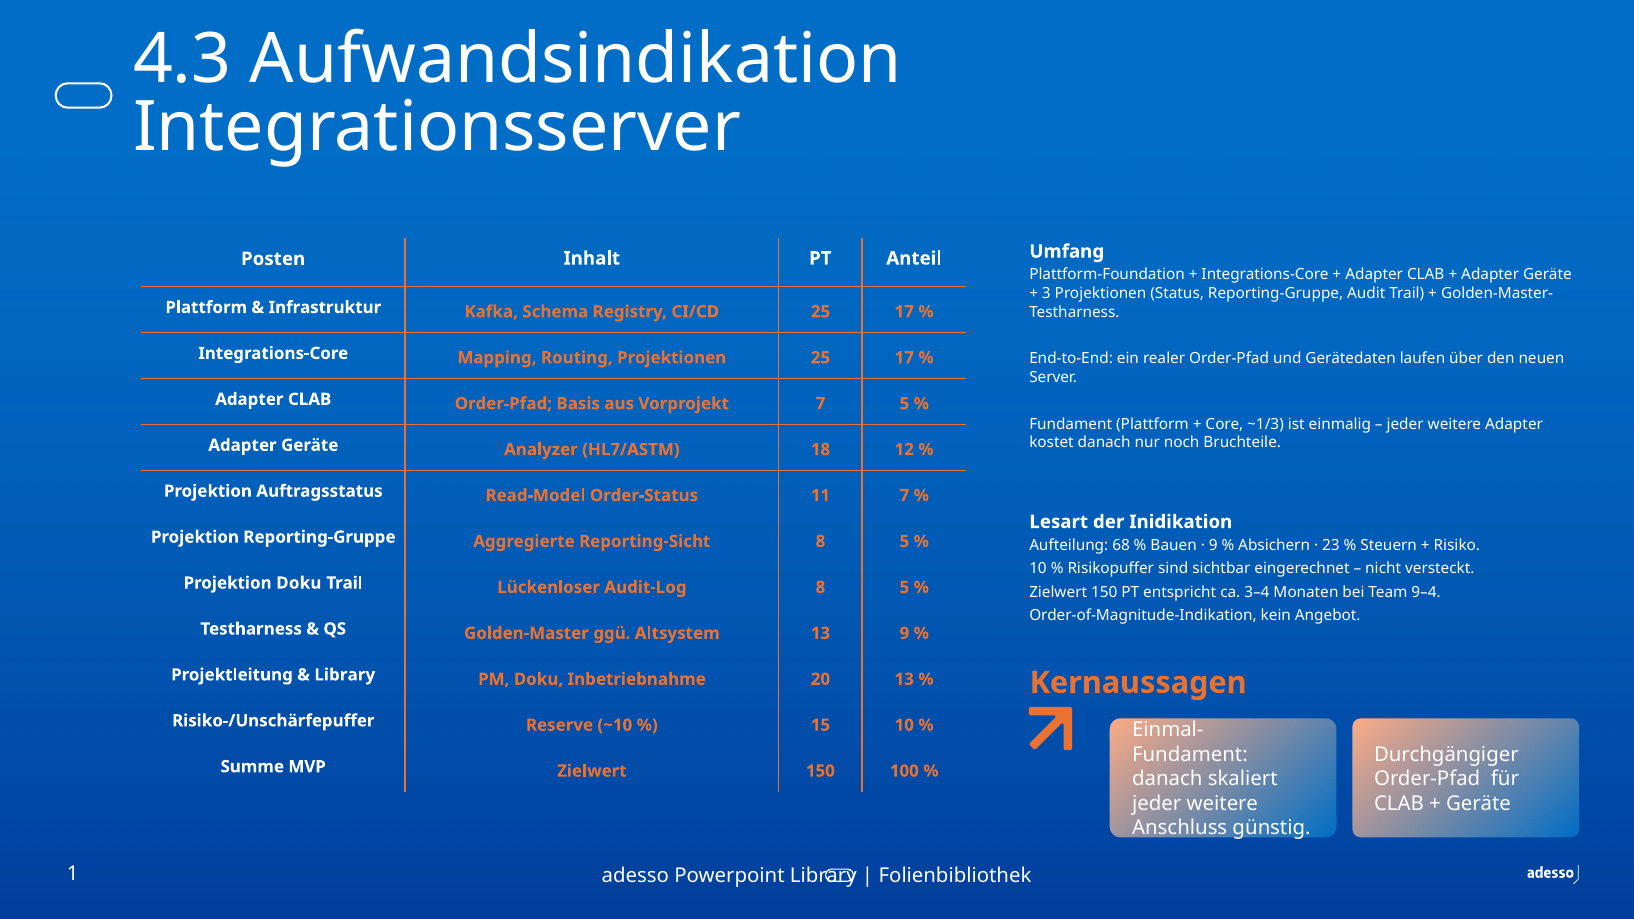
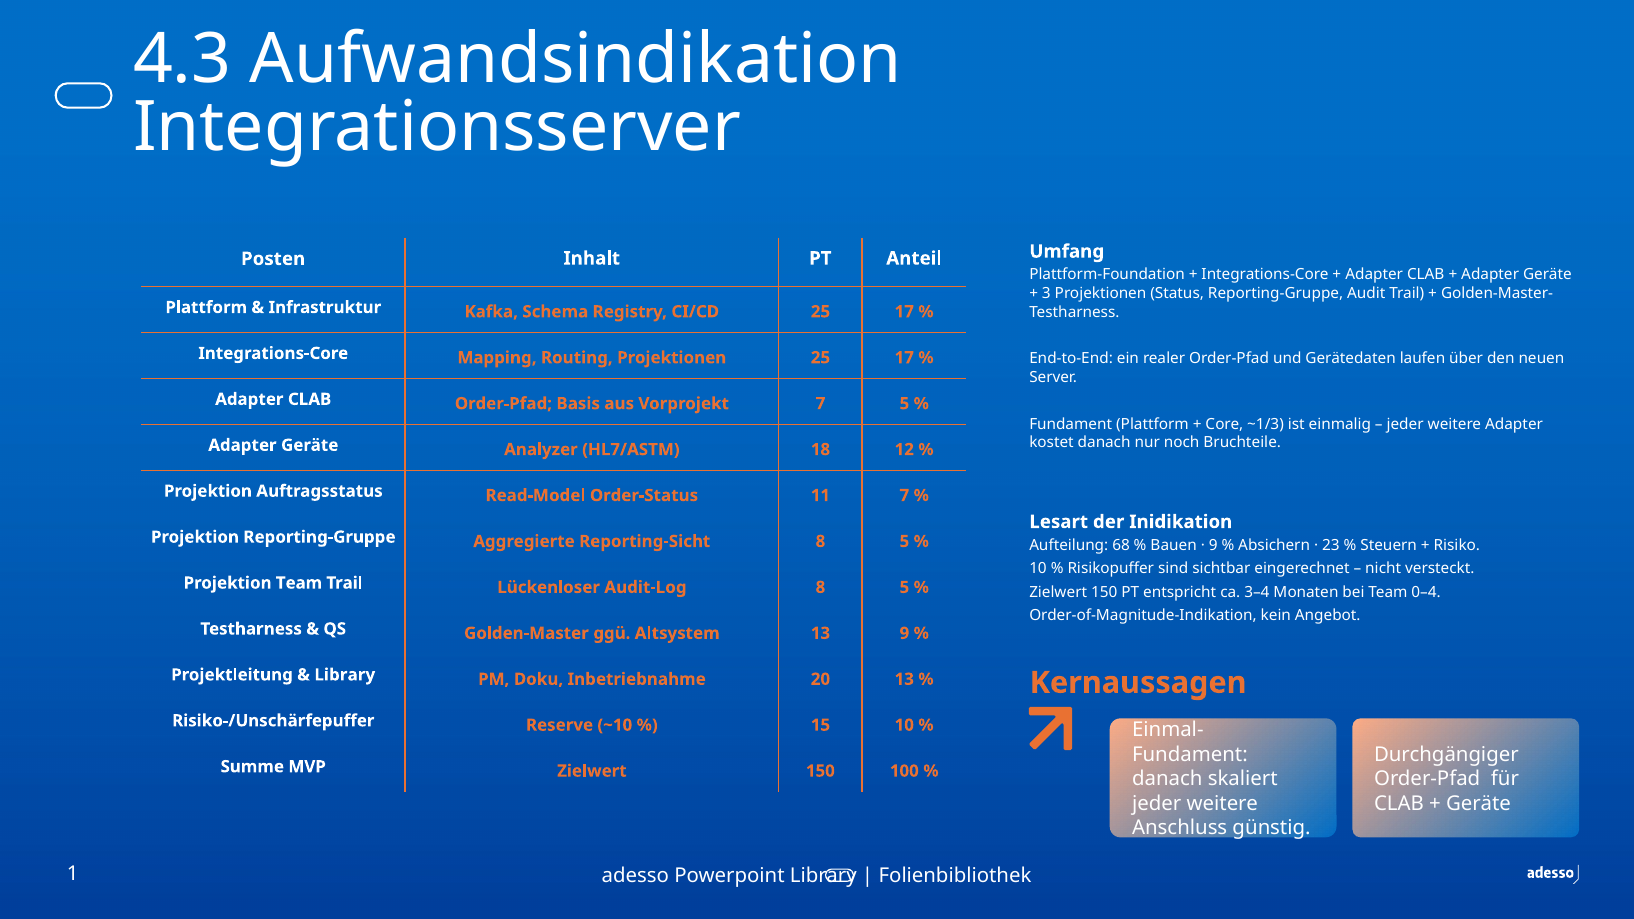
Projektion Doku: Doku -> Team (299, 583)
9–4: 9–4 -> 0–4 (1426, 592)
